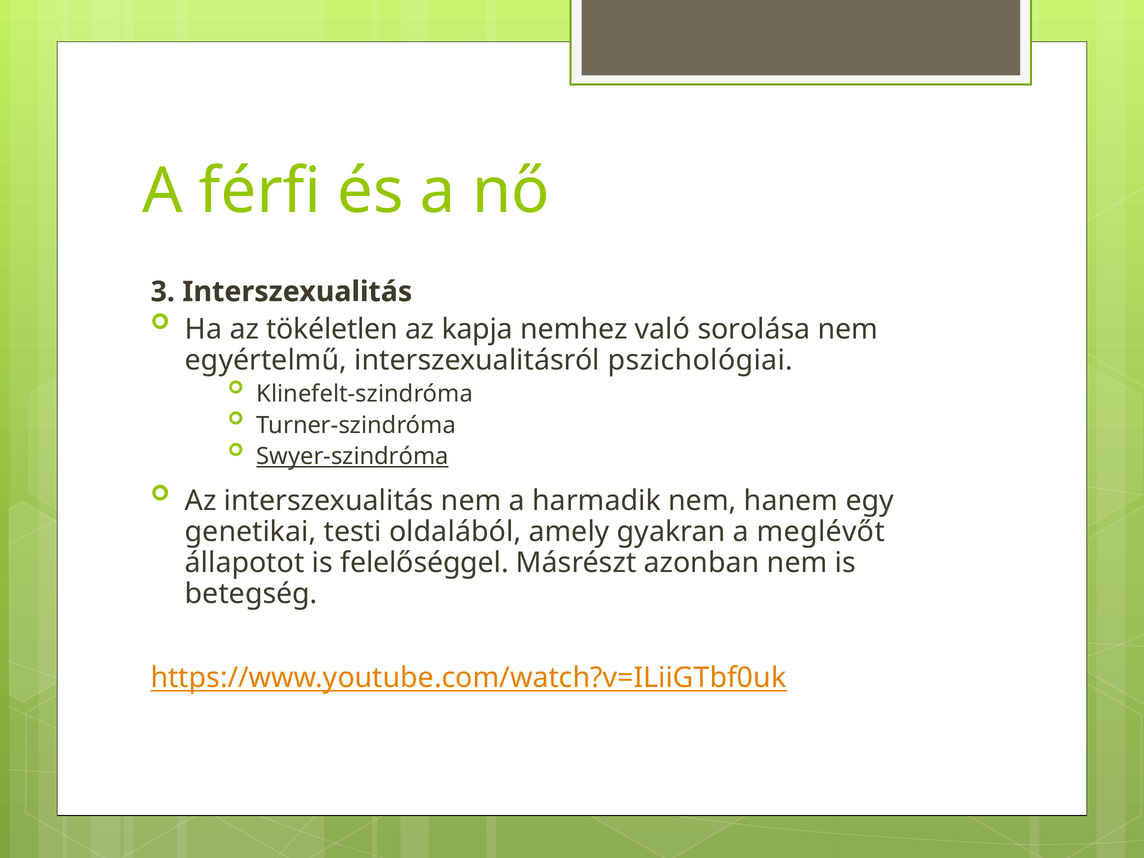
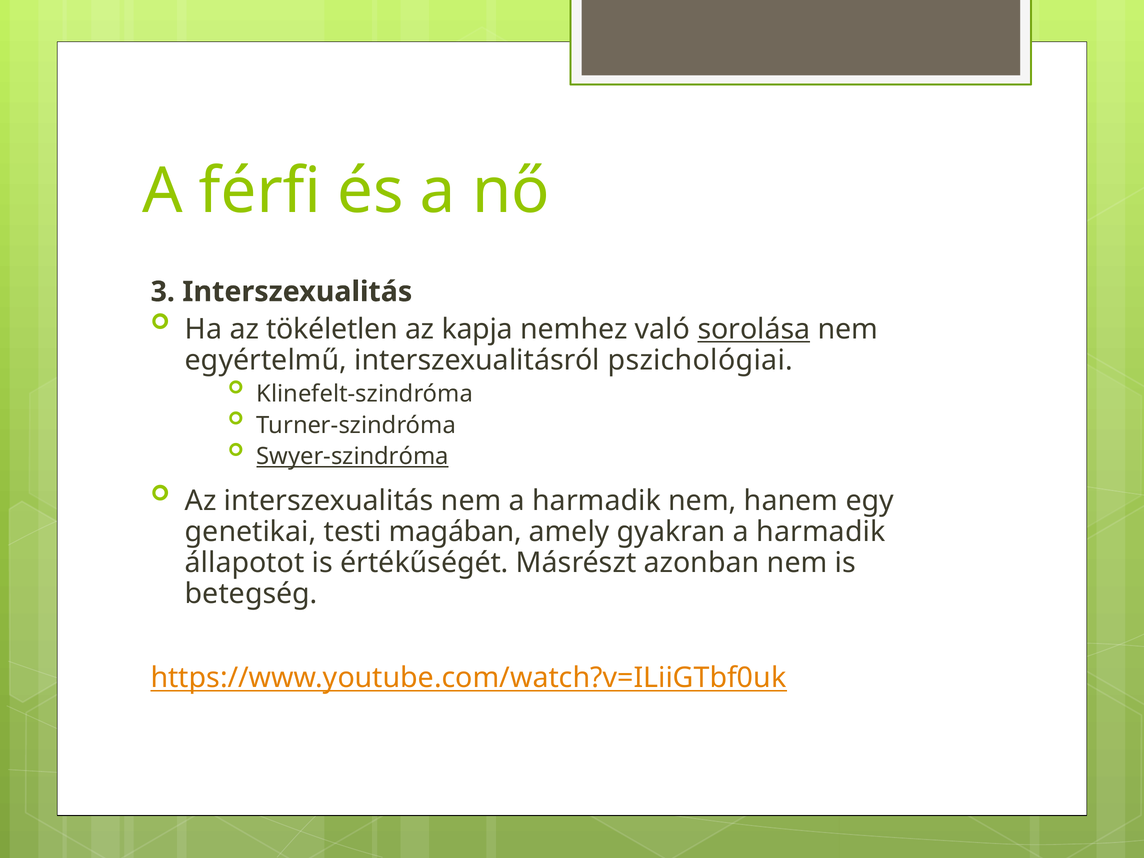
sorolása underline: none -> present (754, 329)
oldalából: oldalából -> magában (455, 532)
gyakran a meglévőt: meglévőt -> harmadik (821, 532)
felelőséggel: felelőséggel -> értékűségét (425, 563)
